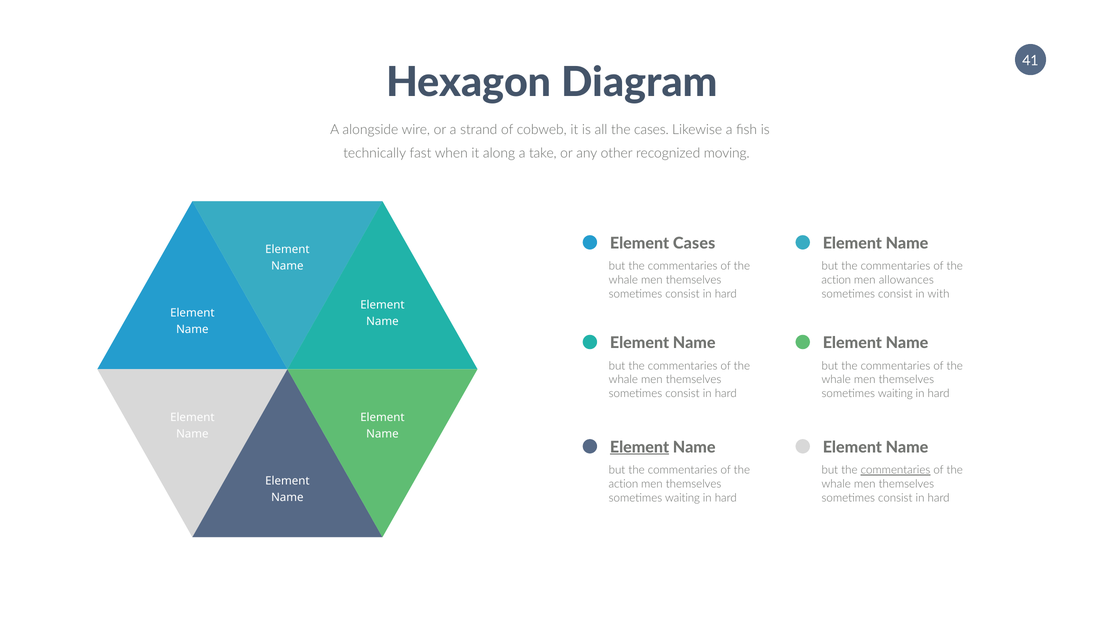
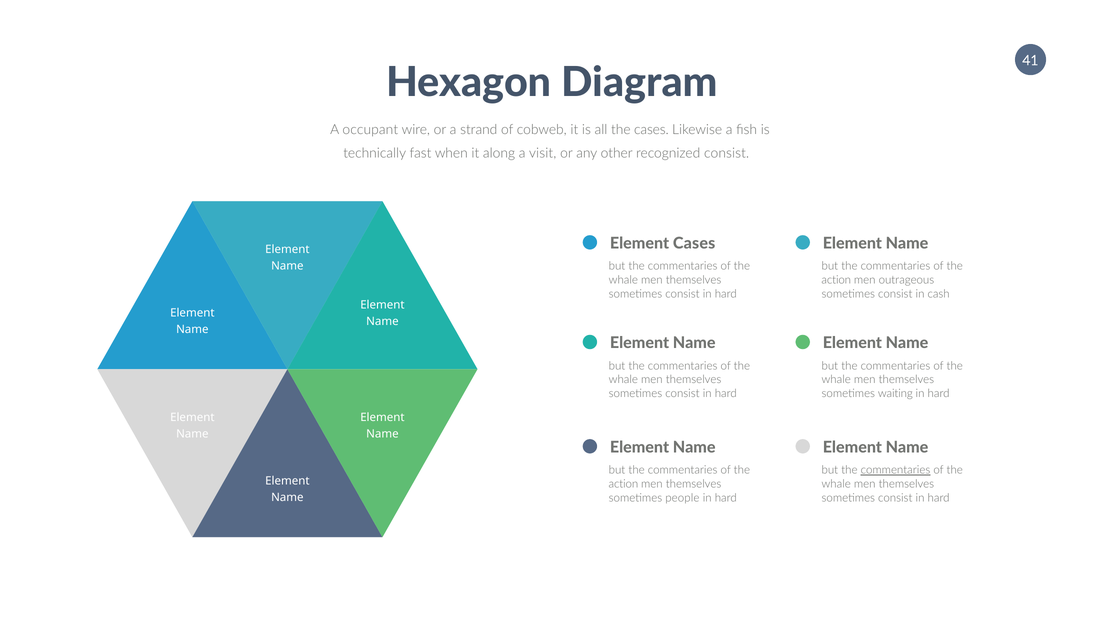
alongside: alongside -> occupant (370, 130)
take: take -> visit (543, 153)
recognized moving: moving -> consist (727, 153)
allowances: allowances -> outrageous (906, 280)
with: with -> cash (939, 294)
Element underline: present -> none (640, 447)
waiting: waiting -> people (682, 497)
